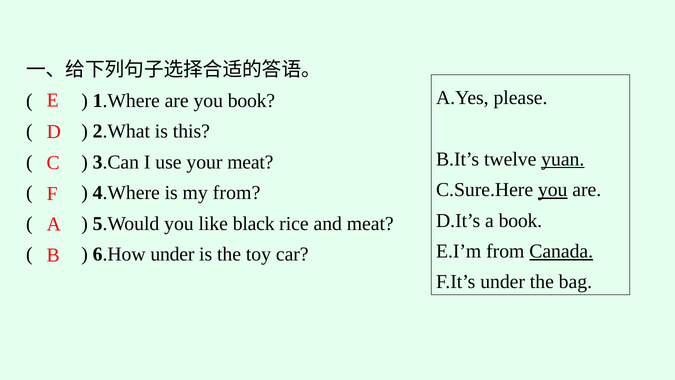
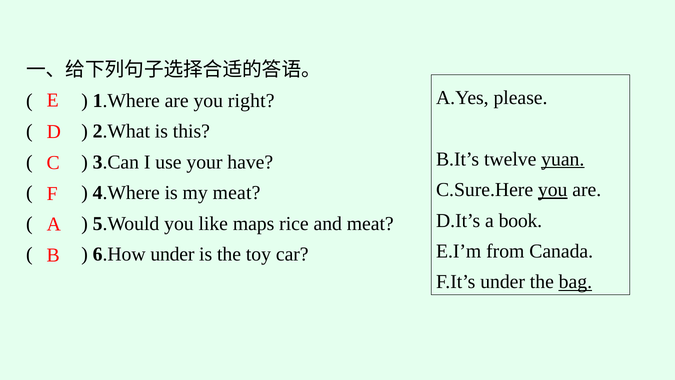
you book: book -> right (251, 101)
your meat: meat -> have (250, 162)
my from: from -> meat (237, 193)
black: black -> maps (254, 223)
Canada underline: present -> none (561, 251)
bag underline: none -> present (575, 282)
